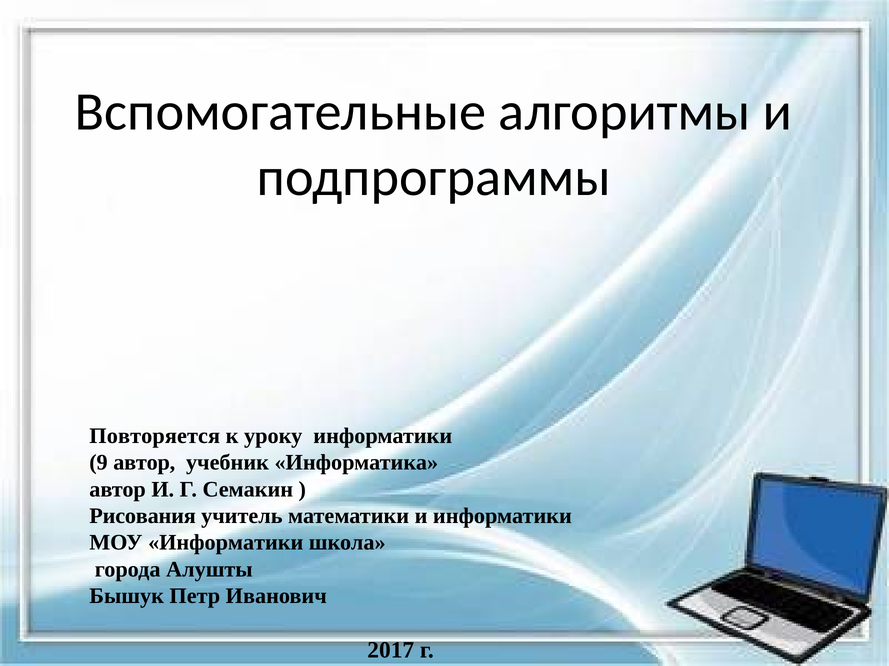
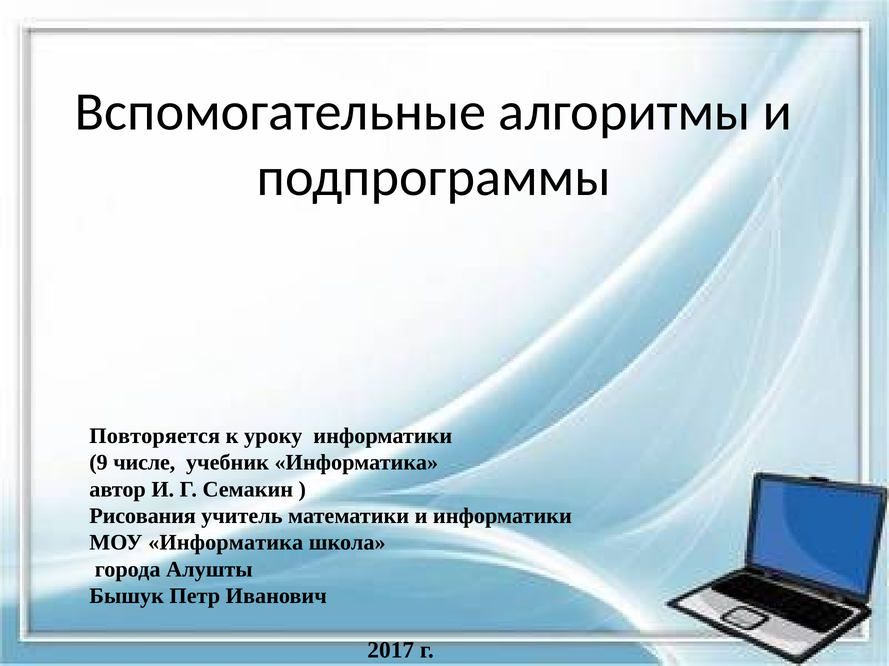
9 автор: автор -> числе (144, 463)
МОУ Информатики: Информатики -> Информатика (226, 543)
